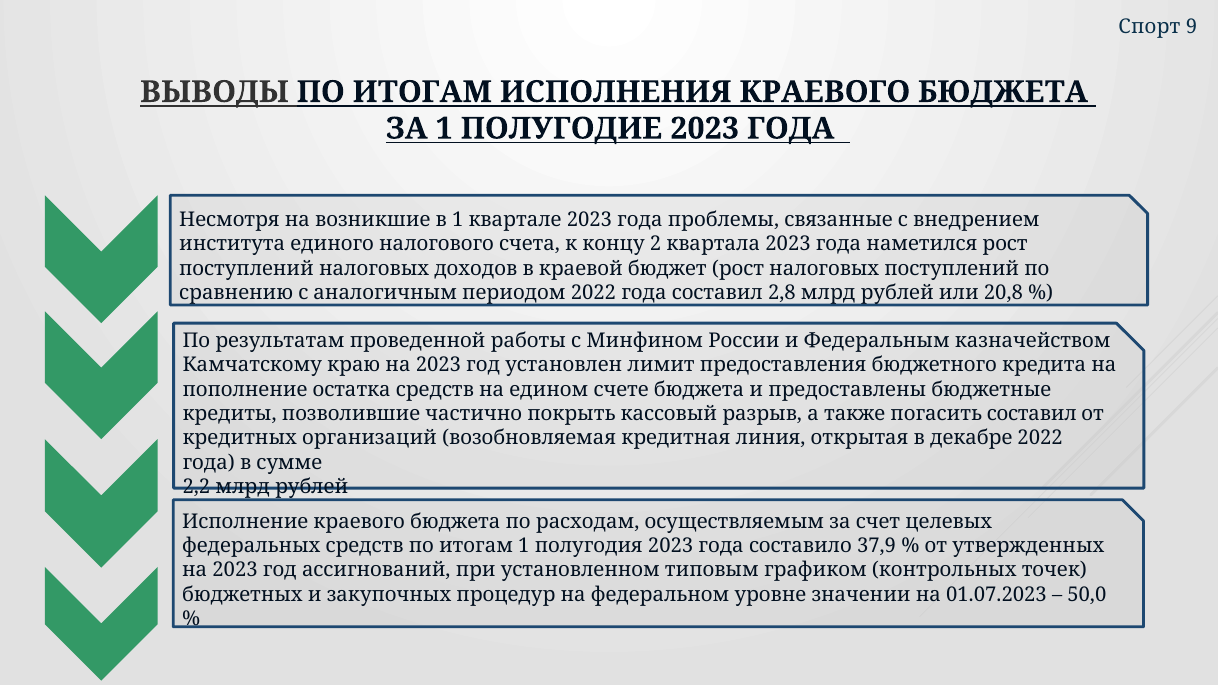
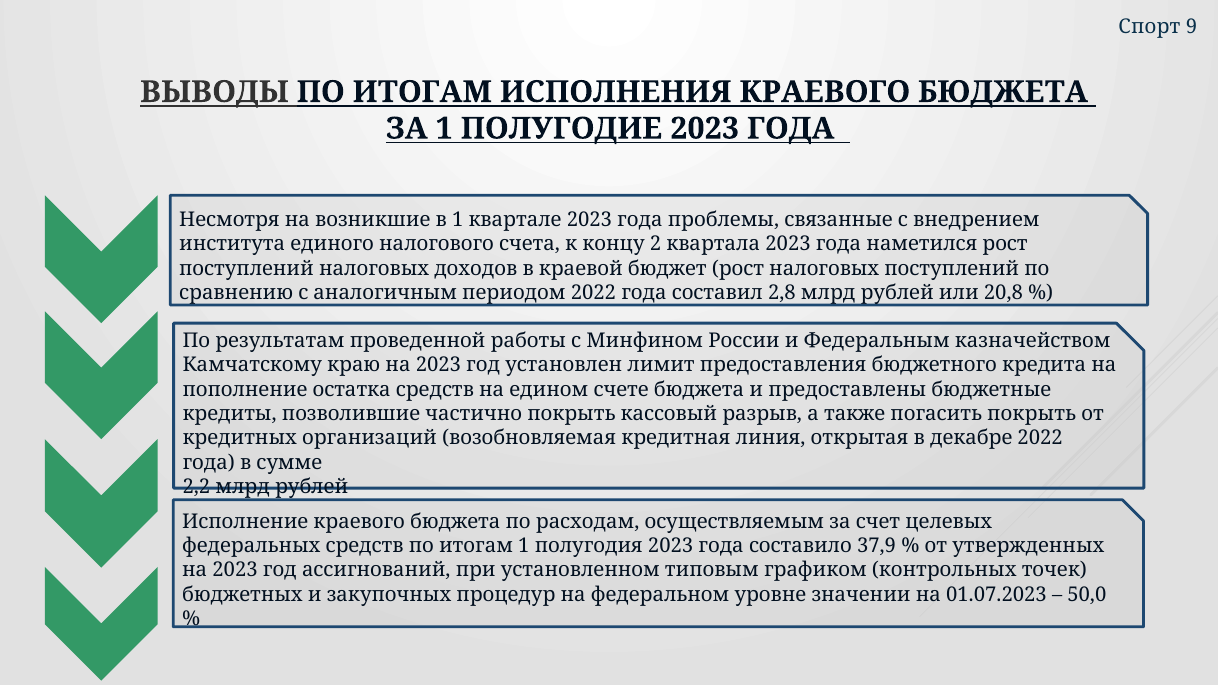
погасить составил: составил -> покрыть (1032, 414)
